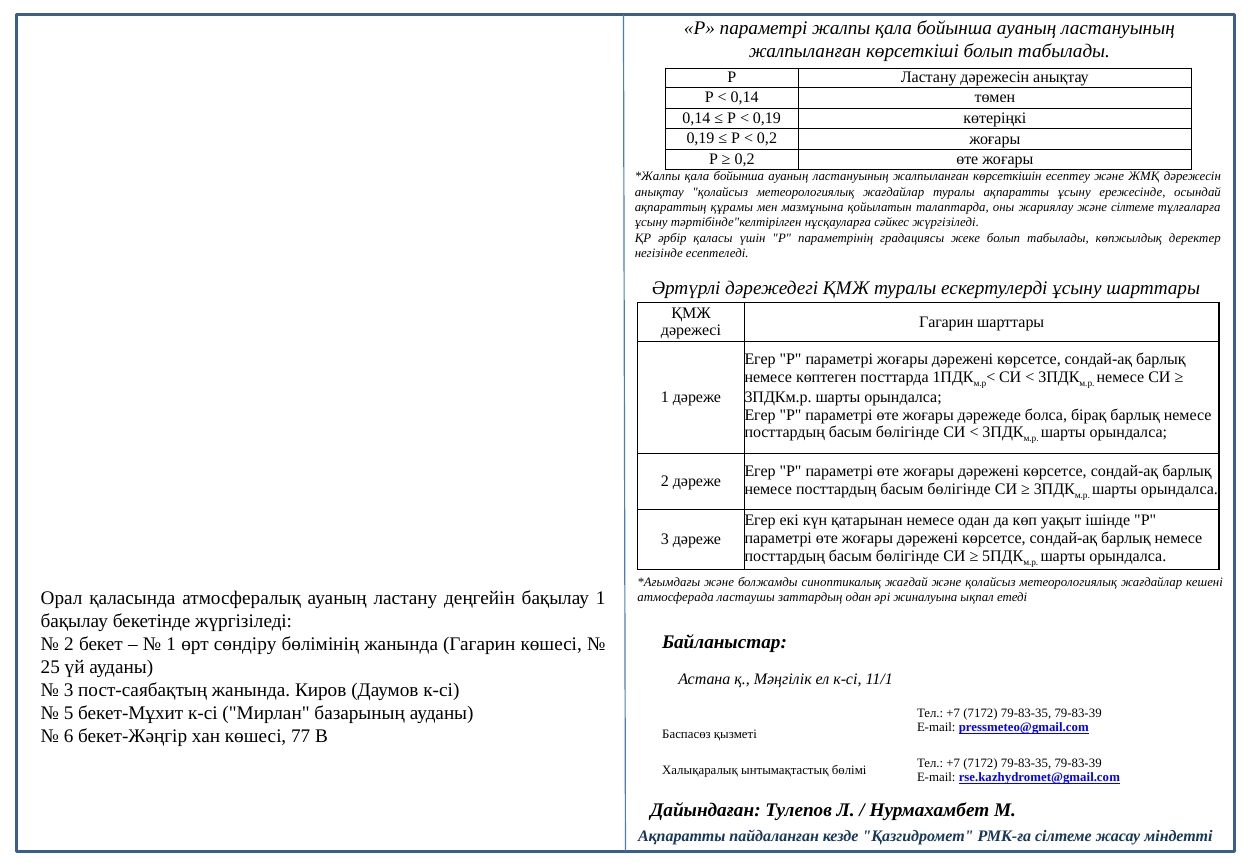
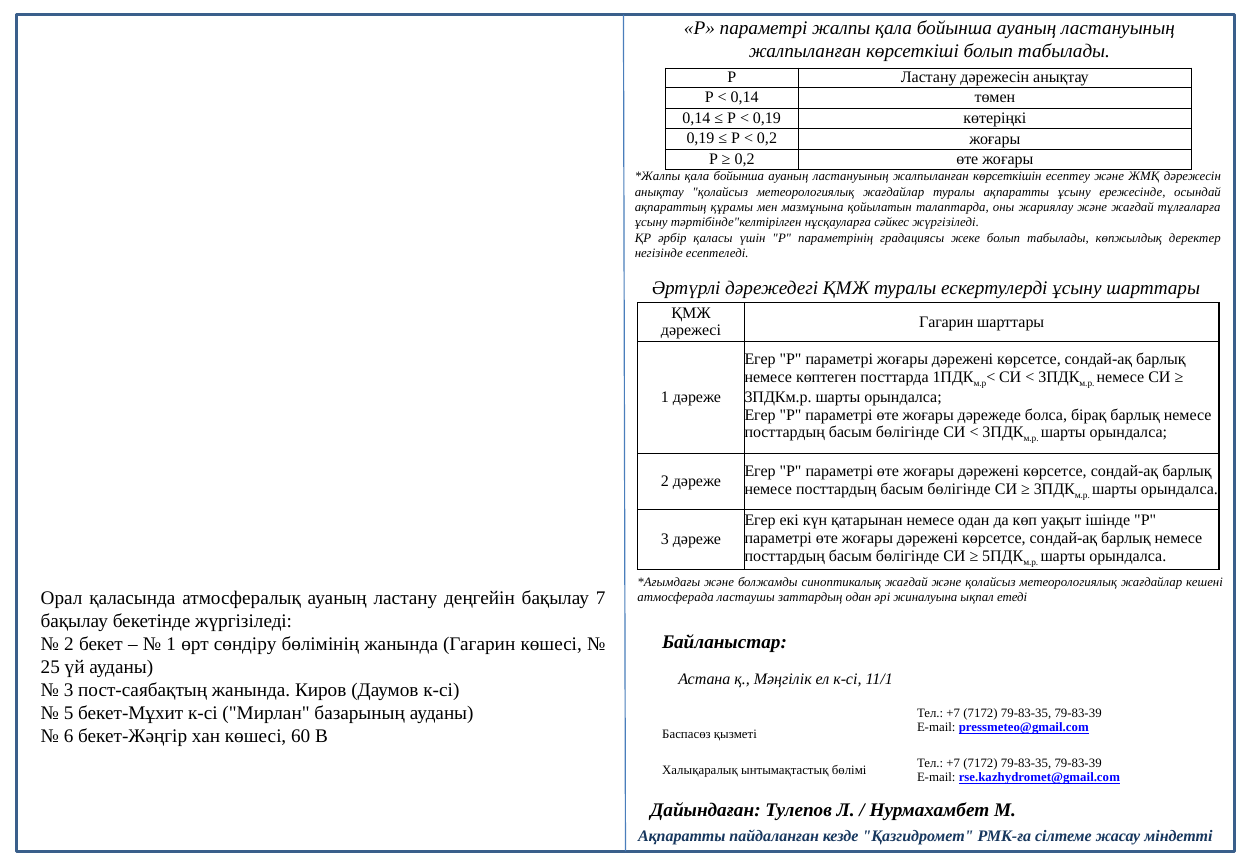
және сілтеме: сілтеме -> жағдай (1133, 207)
бақылау 1: 1 -> 7 (601, 598)
77: 77 -> 60 (301, 736)
